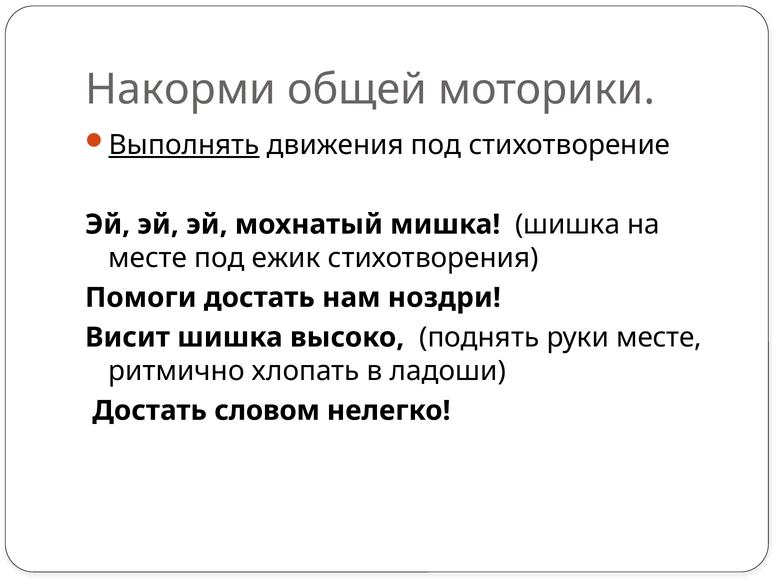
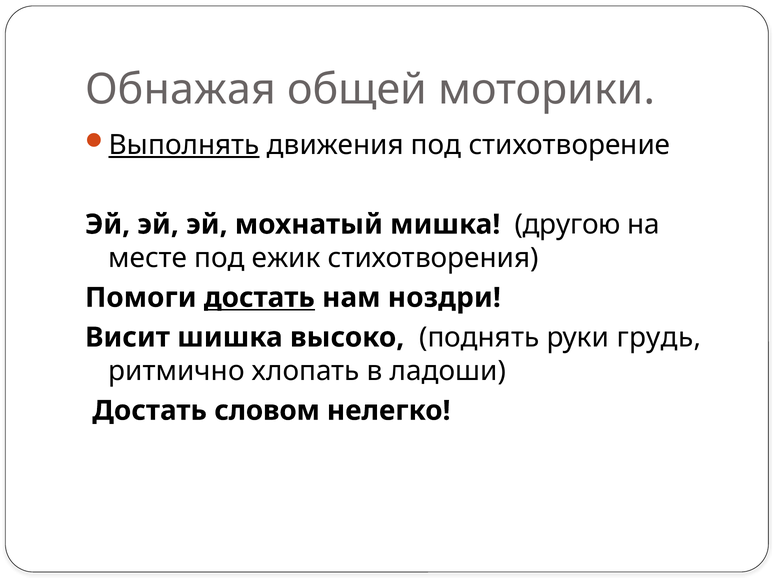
Накорми: Накорми -> Обнажая (180, 89)
мишка шишка: шишка -> другою (568, 225)
достать underline: none -> present (259, 298)
руки месте: месте -> грудь (659, 338)
